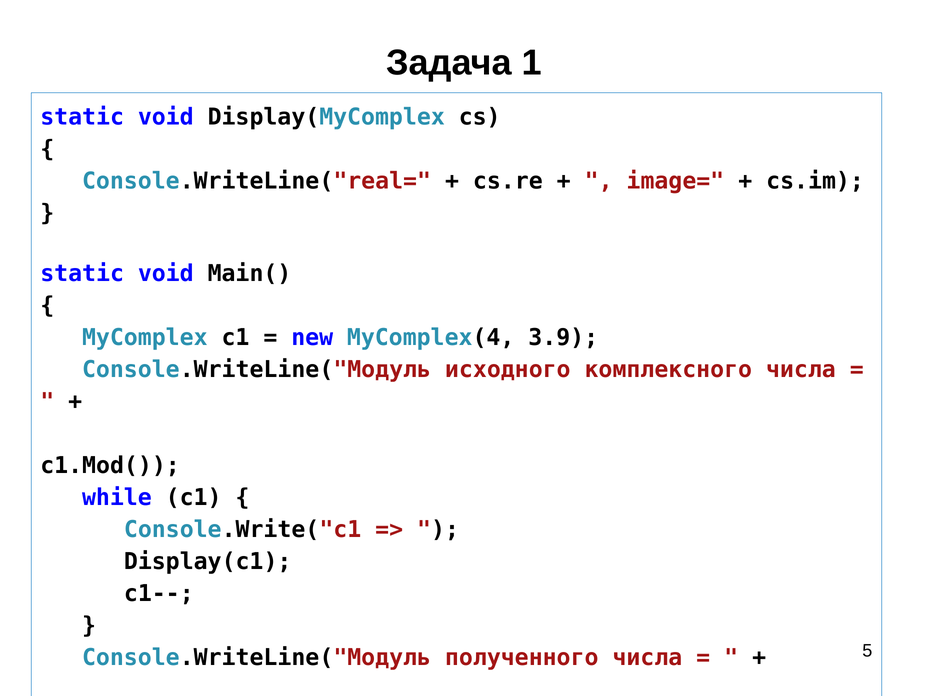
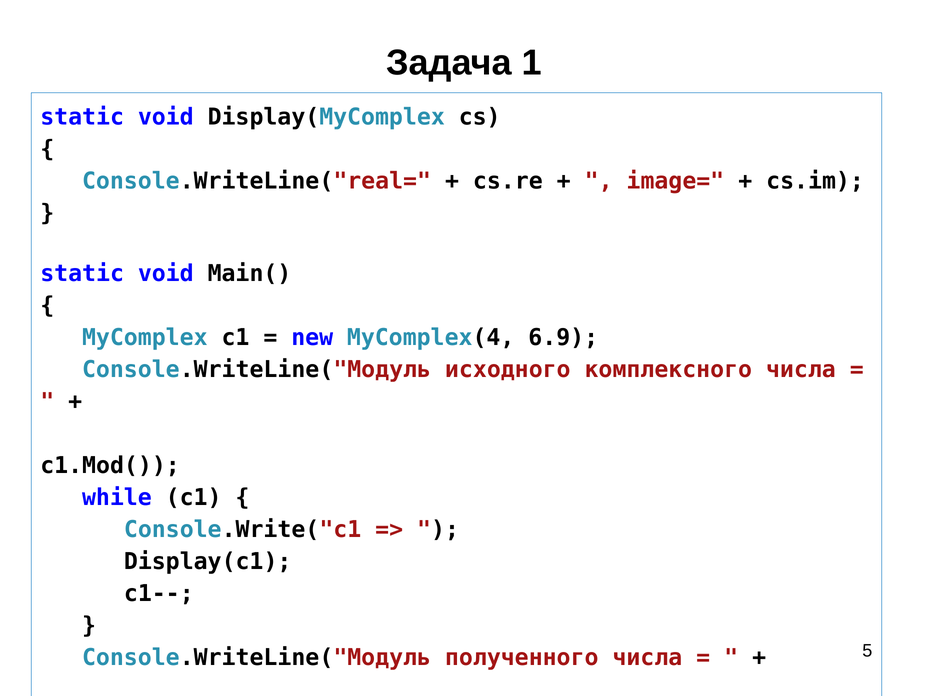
3.9: 3.9 -> 6.9 (563, 337)
